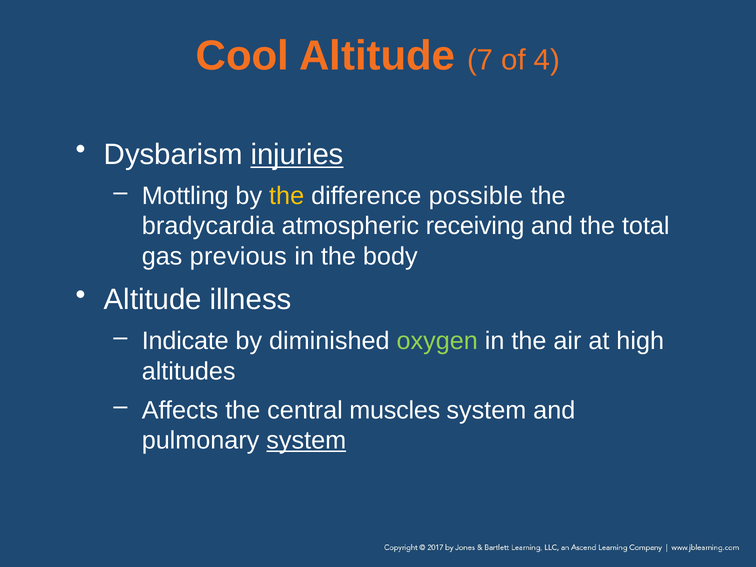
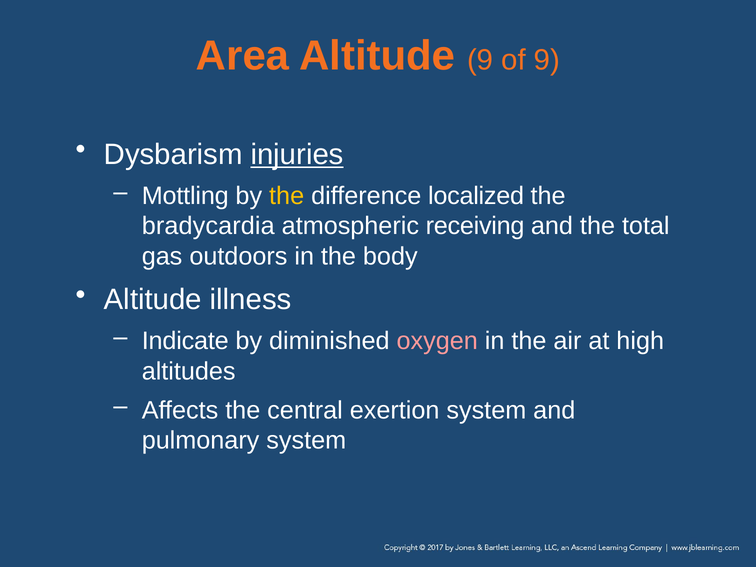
Cool: Cool -> Area (243, 56)
Altitude 7: 7 -> 9 (480, 60)
of 4: 4 -> 9 (547, 60)
possible: possible -> localized (476, 196)
previous: previous -> outdoors (238, 256)
oxygen colour: light green -> pink (437, 341)
muscles: muscles -> exertion (395, 410)
system underline: present -> none (306, 440)
